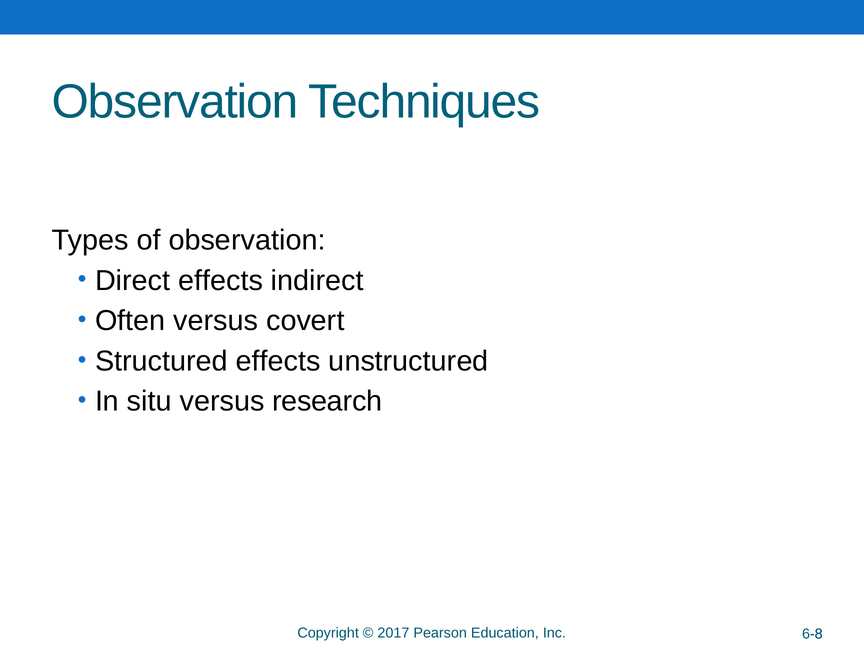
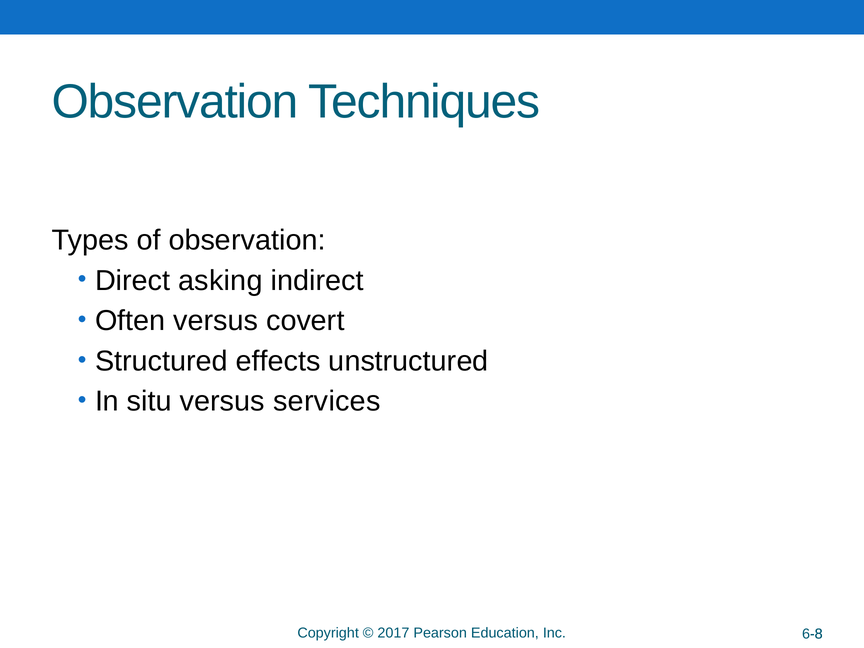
Direct effects: effects -> asking (220, 281)
research: research -> services (327, 401)
